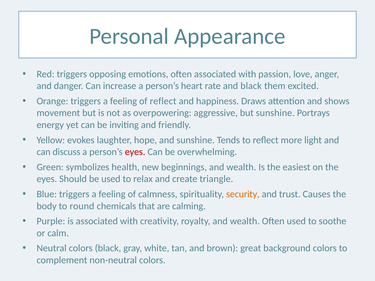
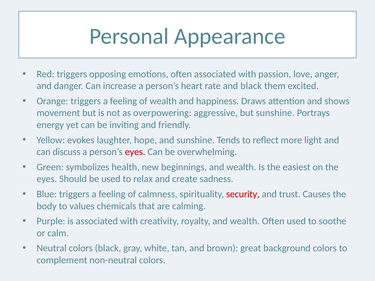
of reflect: reflect -> wealth (163, 101)
triangle: triangle -> sadness (216, 179)
security colour: orange -> red (243, 194)
round: round -> values (82, 206)
